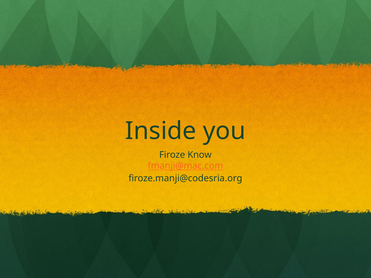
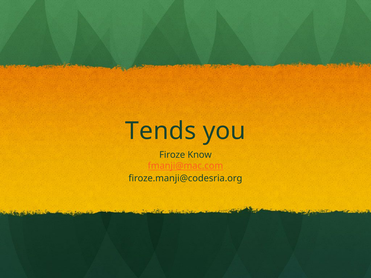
Inside: Inside -> Tends (161, 131)
